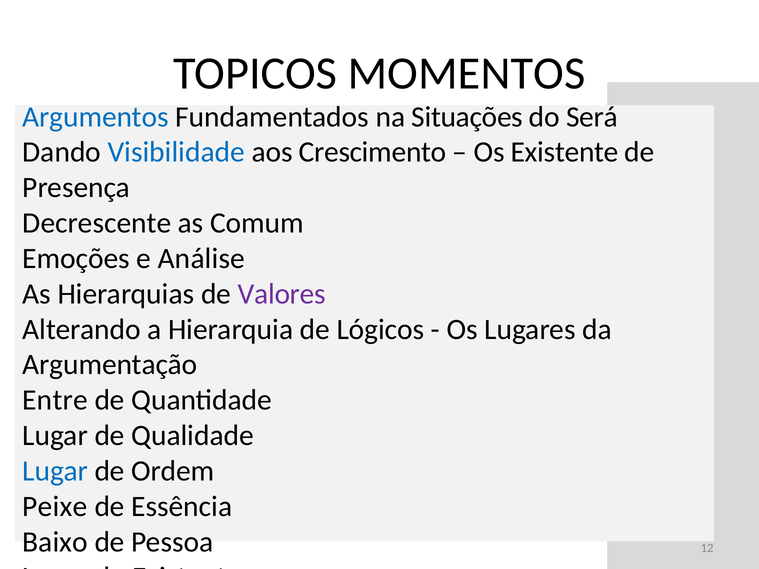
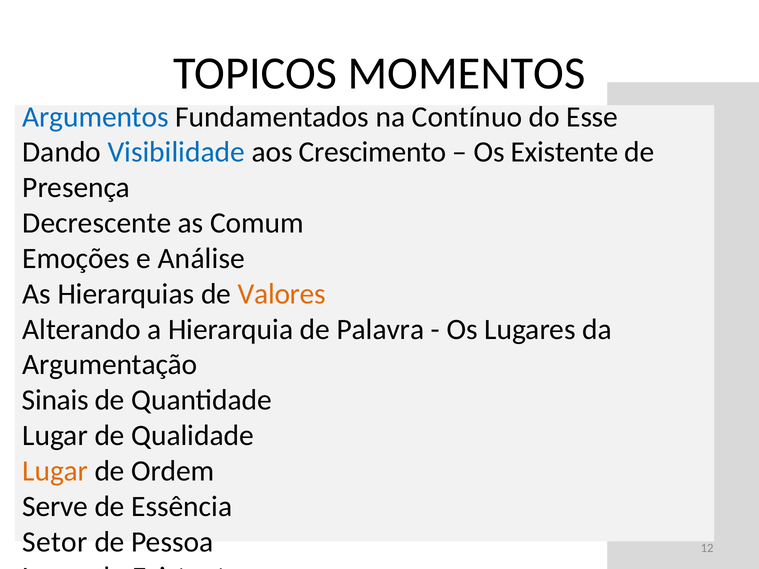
Situações: Situações -> Contínuo (467, 117)
Será: Será -> Esse (592, 117)
Valores colour: purple -> orange (282, 294)
Hierarquia de Lógicos: Lógicos -> Palavra (381, 329)
Entre: Entre -> Sinais (55, 400)
Lugar colour: blue -> orange (55, 471)
Peixe: Peixe -> Serve (55, 507)
Baixo: Baixo -> Setor (55, 542)
